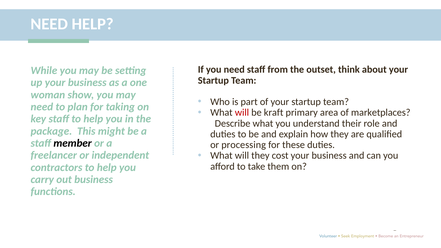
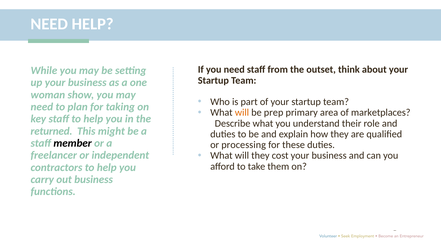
will colour: red -> orange (242, 113)
kraft: kraft -> prep (274, 113)
package: package -> returned (51, 131)
